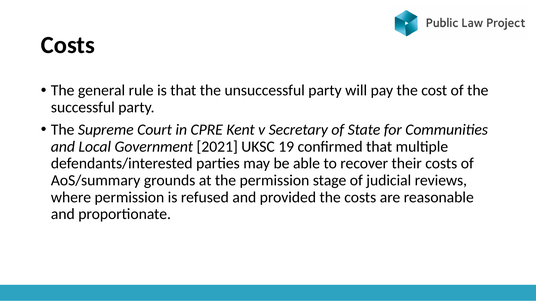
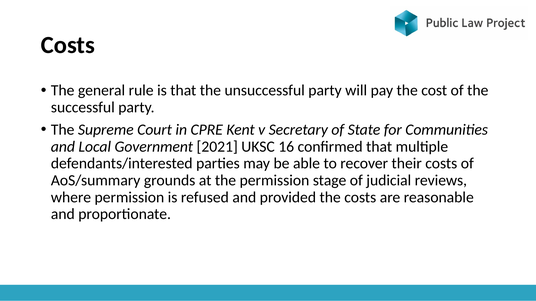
19: 19 -> 16 (286, 147)
